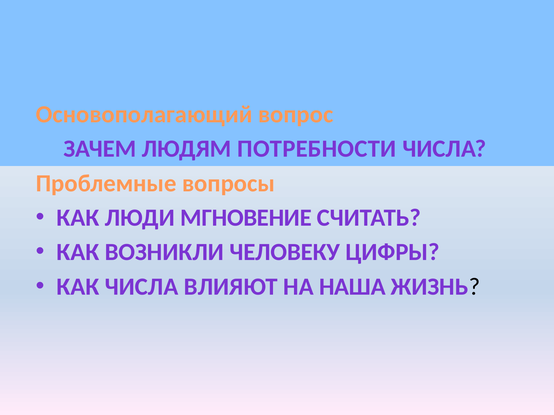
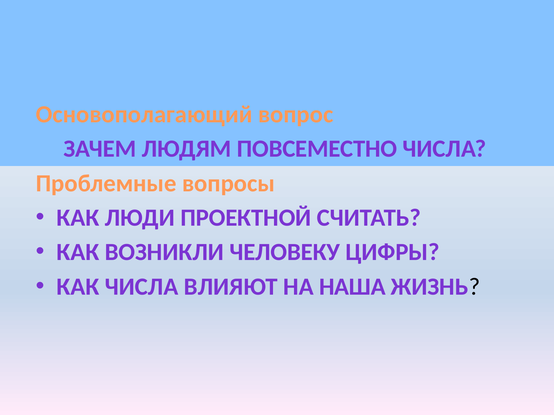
ПОТРЕБНОСТИ: ПОТРЕБНОСТИ -> ПОВСЕМЕСТНО (317, 149)
МГНОВЕНИЕ: МГНОВЕНИЕ -> ПРОЕКТНОЙ (246, 218)
